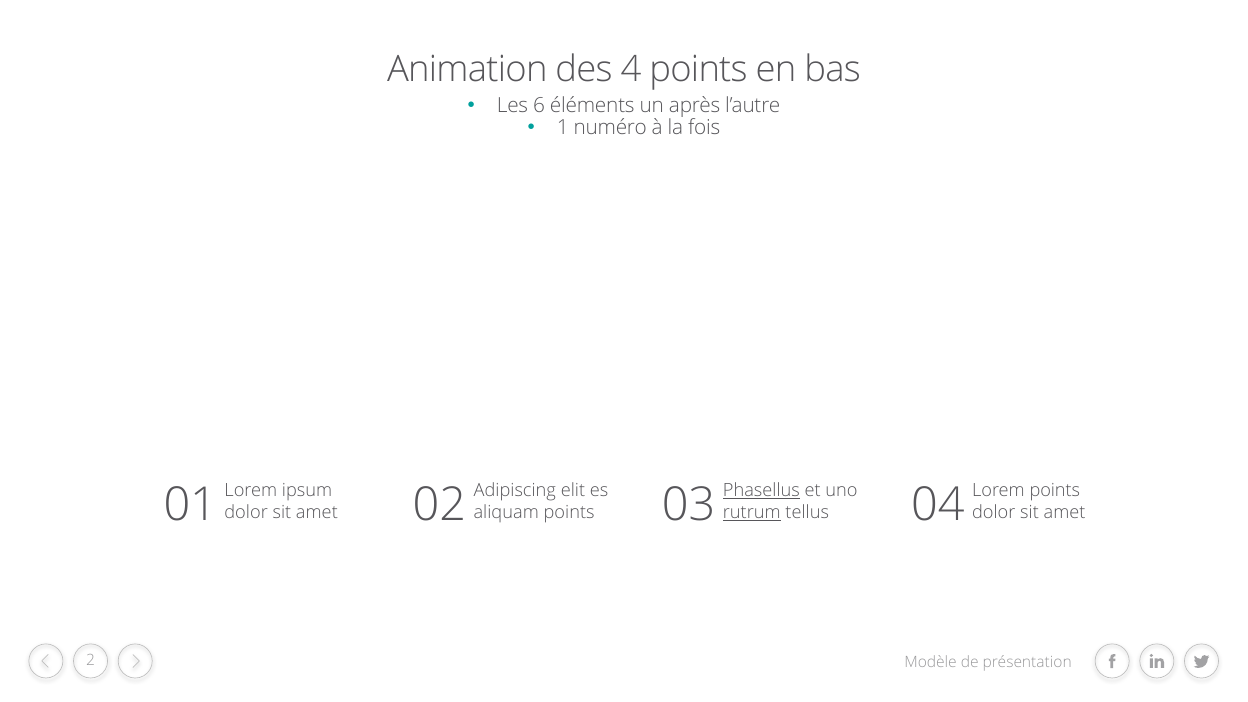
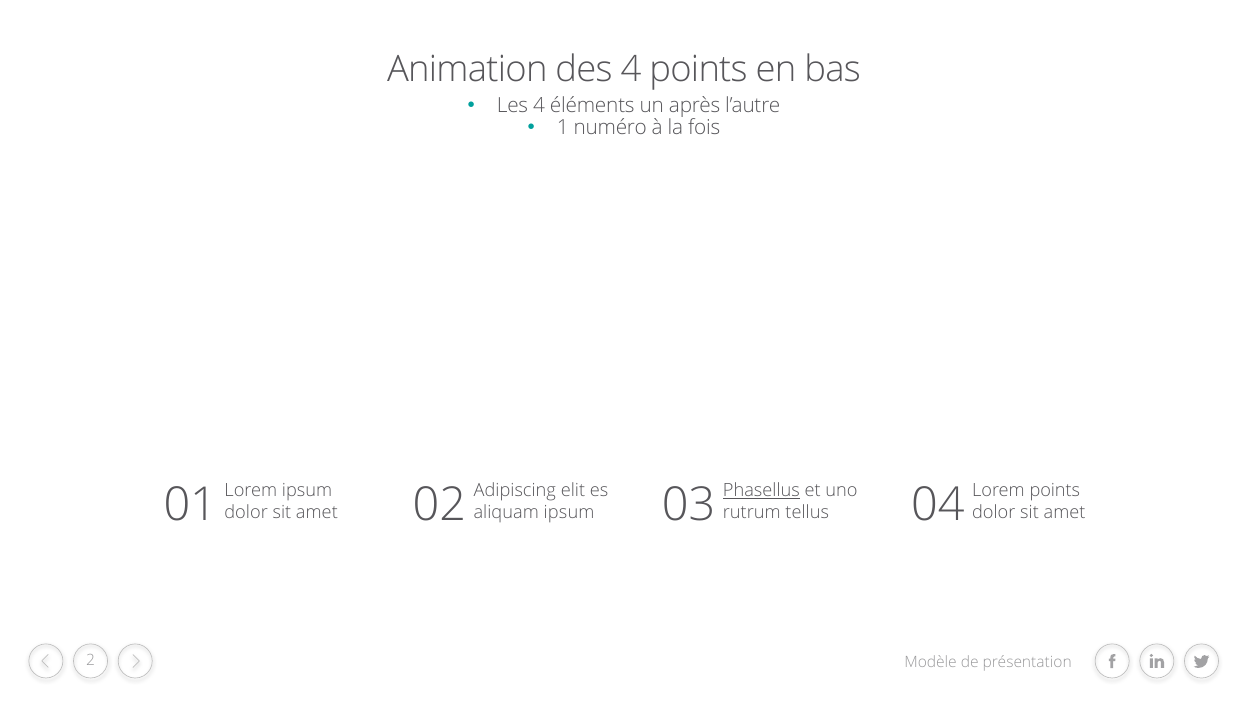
Les 6: 6 -> 4 (539, 106)
aliquam points: points -> ipsum (569, 513)
rutrum underline: present -> none (752, 513)
